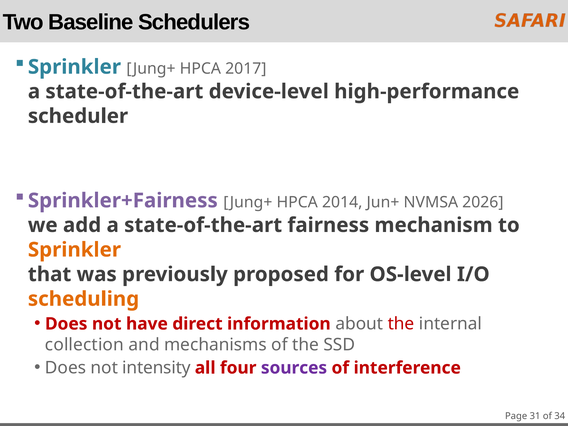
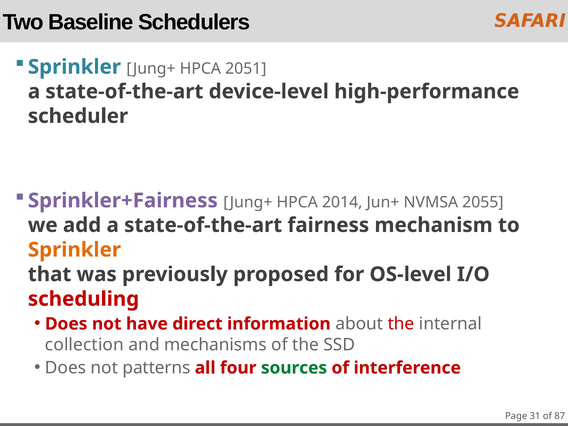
2017: 2017 -> 2051 (246, 68)
2026: 2026 -> 2055 (483, 202)
scheduling colour: orange -> red (84, 299)
intensity: intensity -> patterns (156, 368)
sources colour: purple -> green (294, 368)
34: 34 -> 87 (560, 416)
